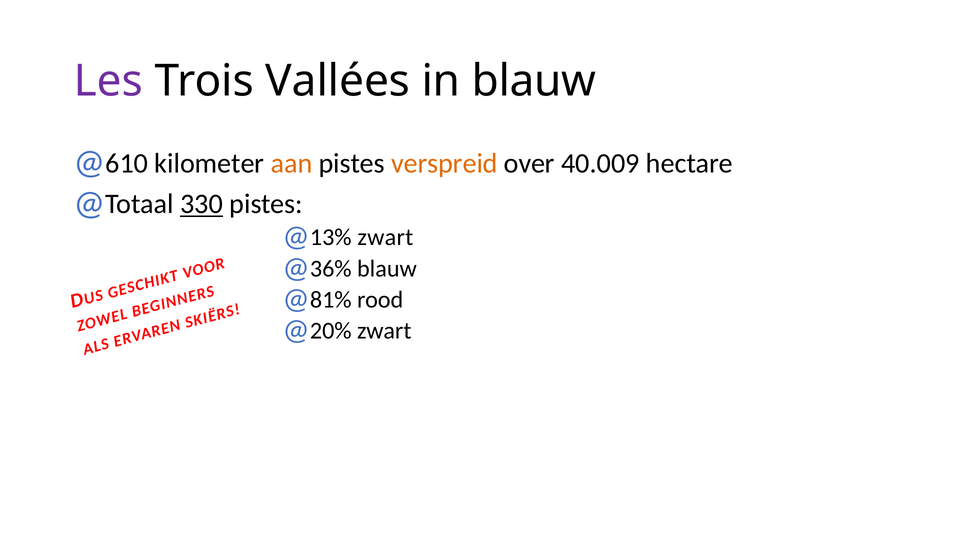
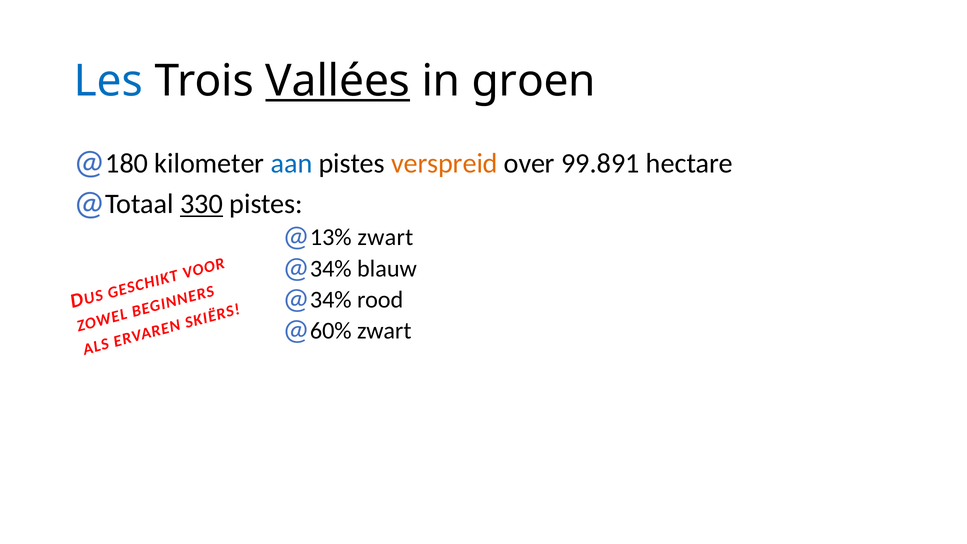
Les colour: purple -> blue (108, 81)
Vallées underline: none -> present (338, 81)
in blauw: blauw -> groen (534, 81)
610: 610 -> 180 (127, 163)
aan colour: orange -> blue (292, 163)
40.009: 40.009 -> 99.891 (600, 163)
36%: 36% -> 34% (331, 268)
81%: 81% -> 34% (331, 300)
20%: 20% -> 60% (331, 331)
